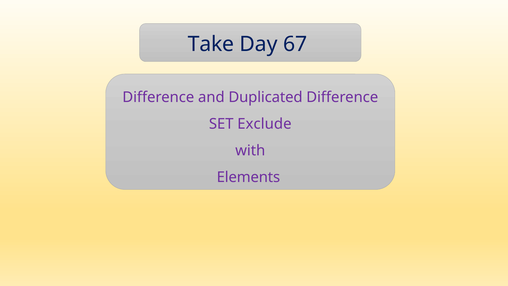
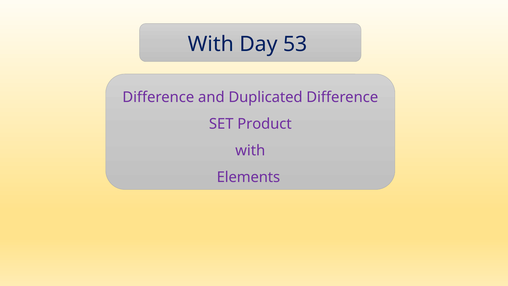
Take: Take -> With (211, 44)
67: 67 -> 53 (295, 44)
Exclude: Exclude -> Product (265, 124)
